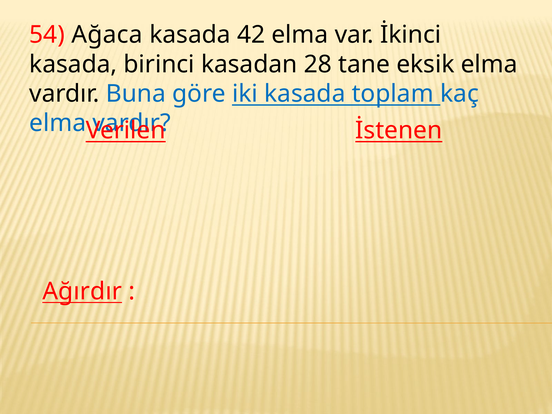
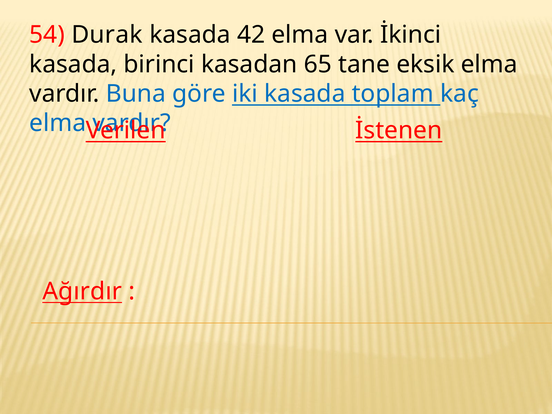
Ağaca: Ağaca -> Durak (107, 35)
28: 28 -> 65 (318, 64)
